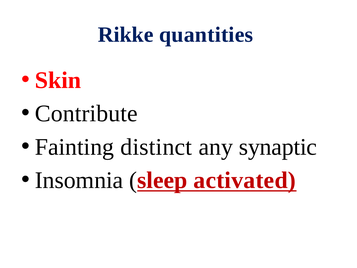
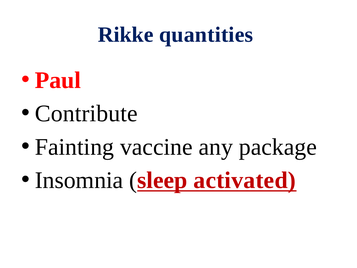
Skin: Skin -> Paul (58, 80)
distinct: distinct -> vaccine (156, 147)
synaptic: synaptic -> package (278, 147)
